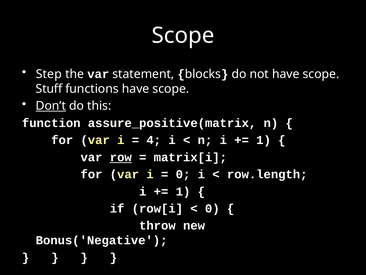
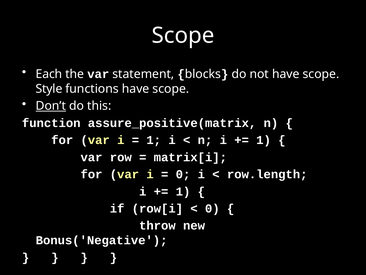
Step: Step -> Each (49, 74)
Stuff: Stuff -> Style (49, 89)
4: 4 -> 1 (154, 140)
row underline: present -> none (121, 157)
